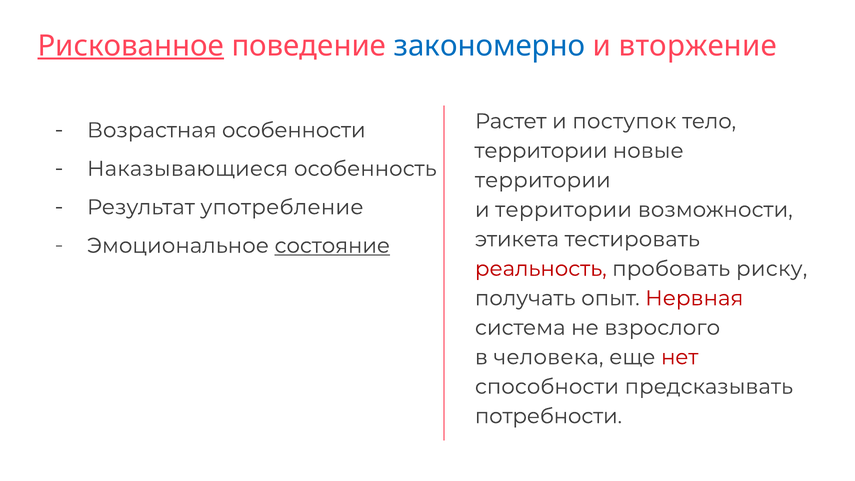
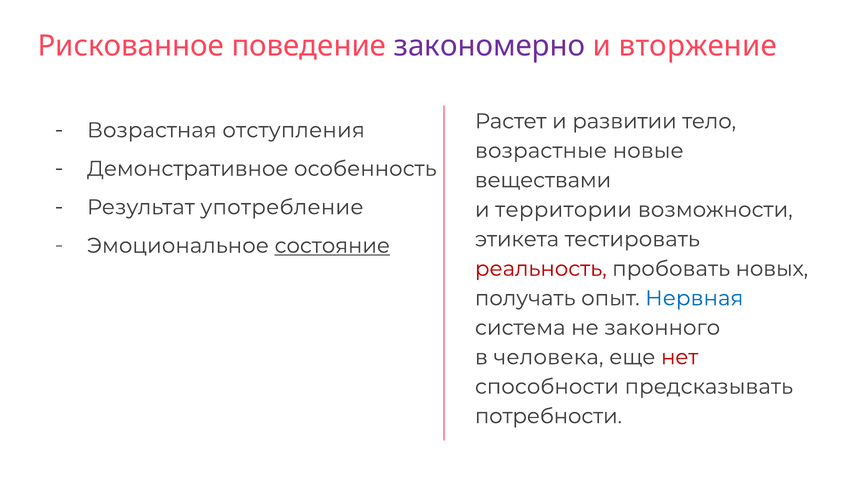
Рискованное underline: present -> none (131, 46)
закономерно colour: blue -> purple (489, 46)
поступок: поступок -> развитии (624, 121)
особенности: особенности -> отступления (294, 130)
территории: территории -> возрастные (541, 151)
Наказывающиеся: Наказывающиеся -> Демонстративное (188, 169)
территории: территории -> веществами (543, 180)
риску: риску -> новых (772, 269)
Нервная colour: red -> blue (694, 298)
взрослого: взрослого -> законного (662, 328)
